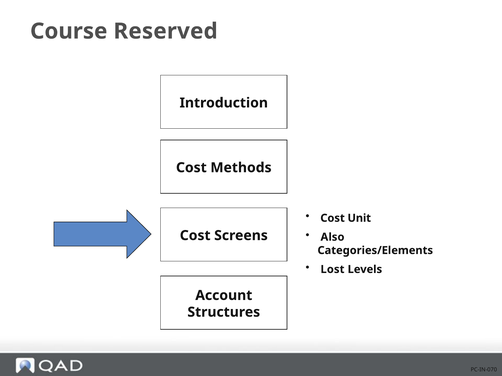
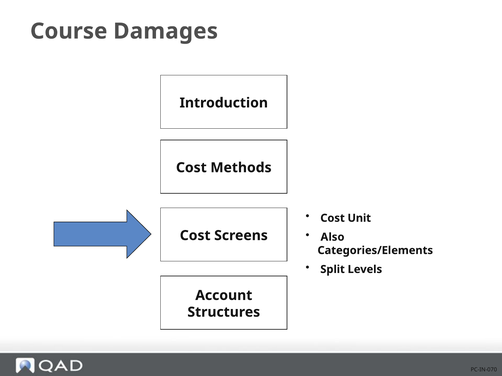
Reserved: Reserved -> Damages (166, 31)
Lost: Lost -> Split (333, 270)
